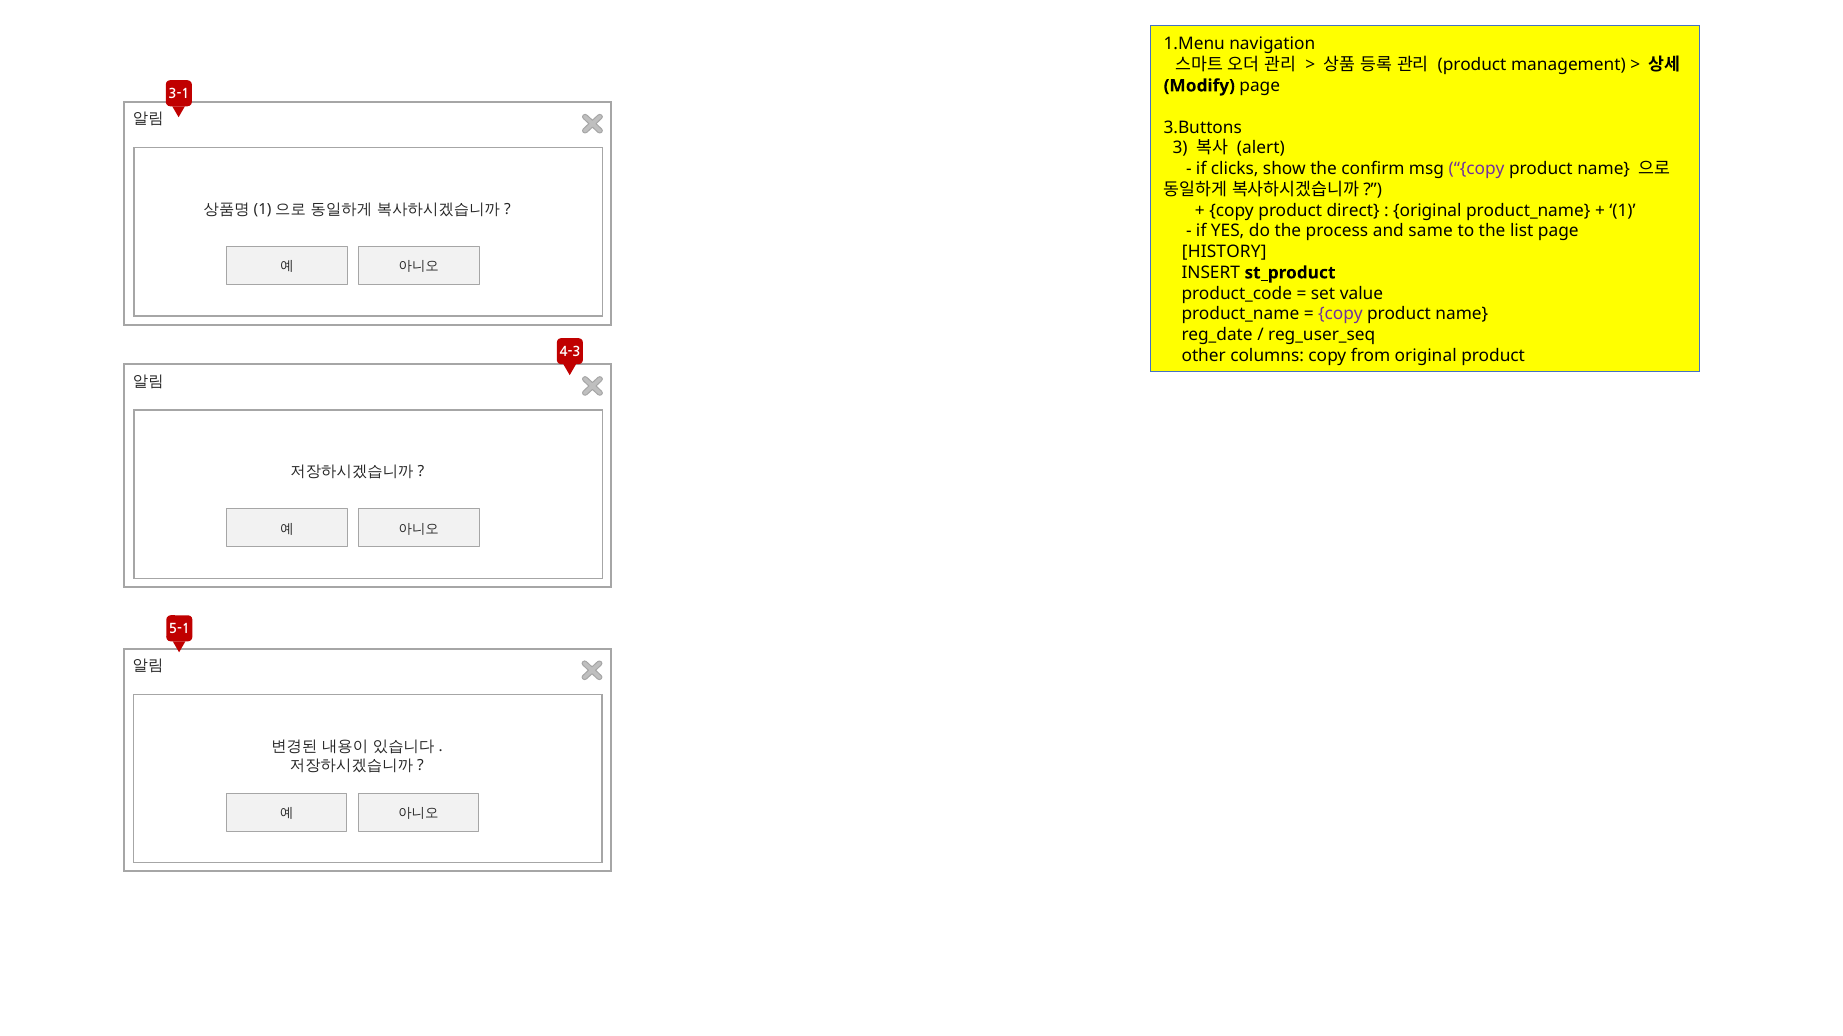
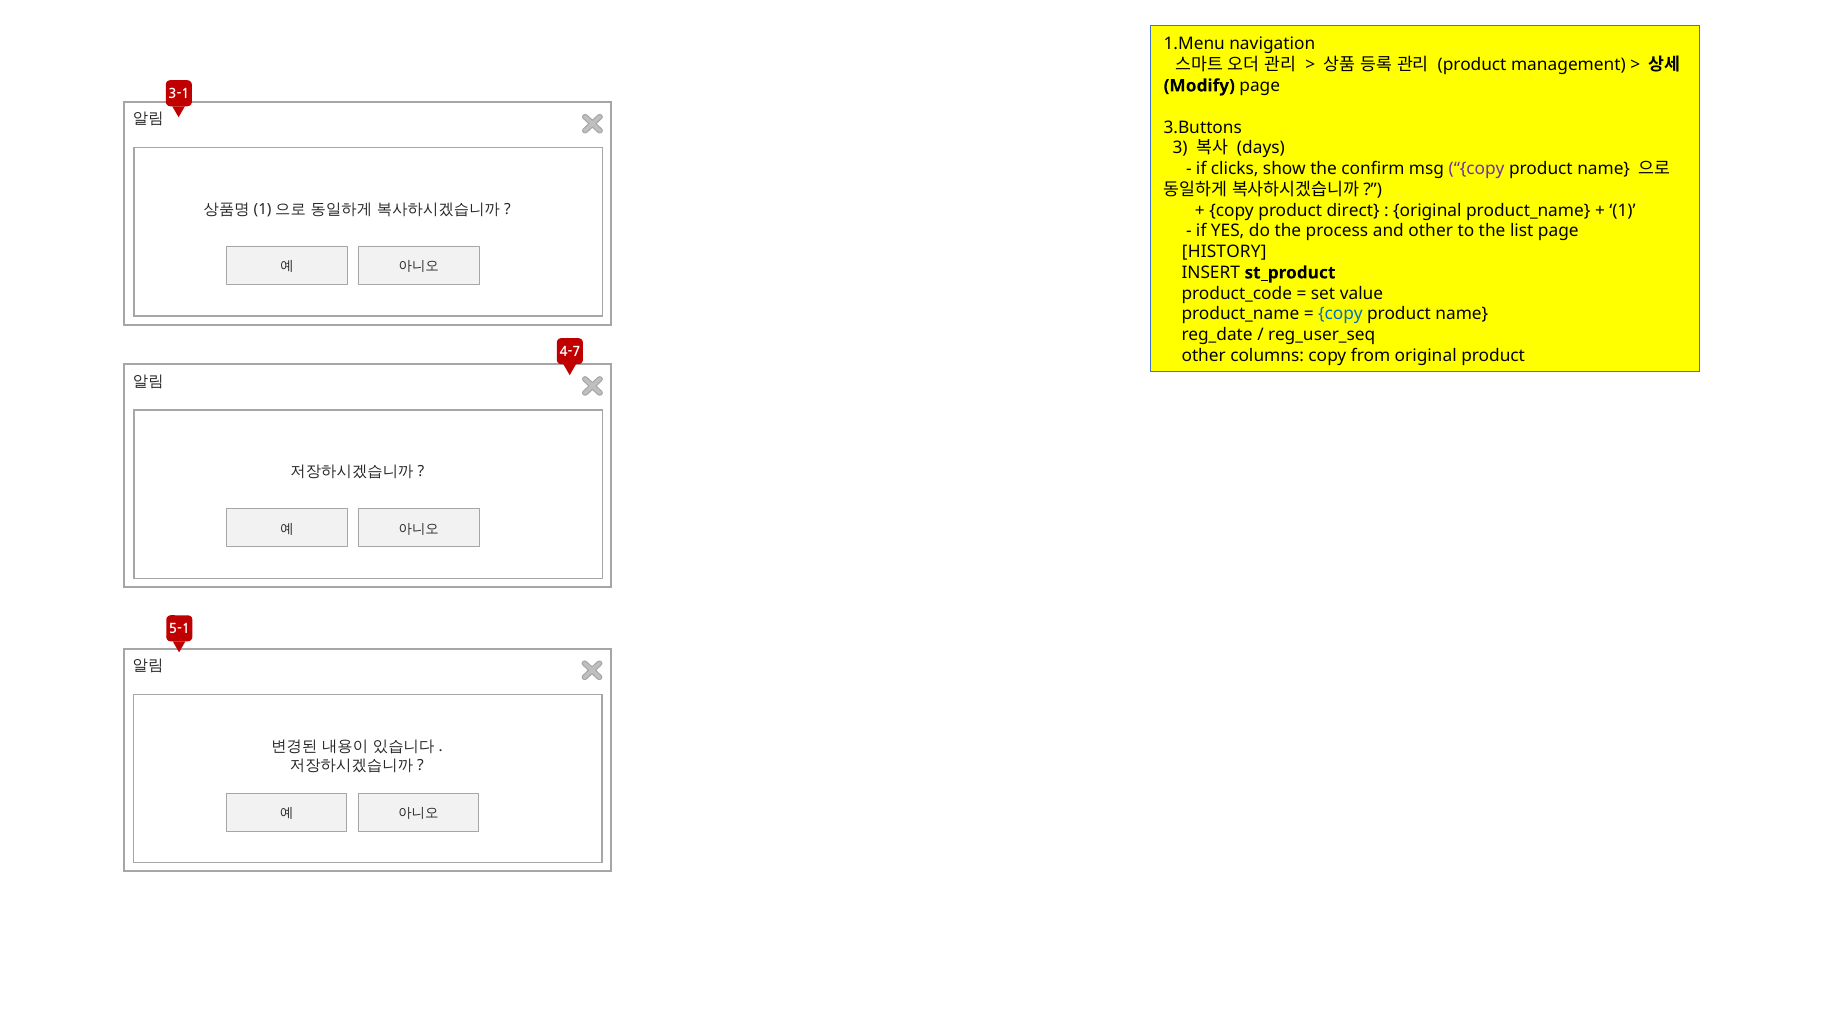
alert: alert -> days (1261, 148)
and same: same -> other (1431, 231)
copy colour: purple -> blue (1340, 314)
4-3: 4-3 -> 4-7 (570, 352)
